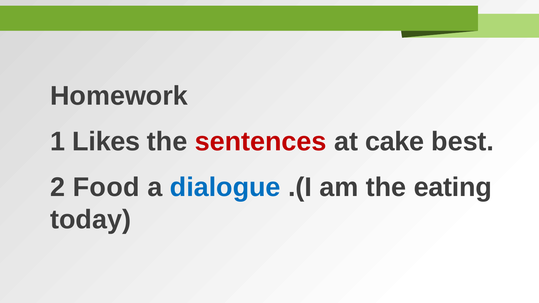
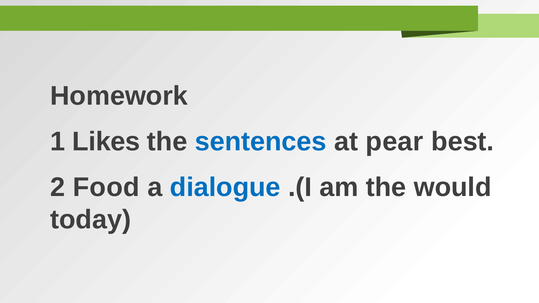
sentences colour: red -> blue (261, 142)
cake: cake -> pear (394, 142)
eating: eating -> would (453, 188)
